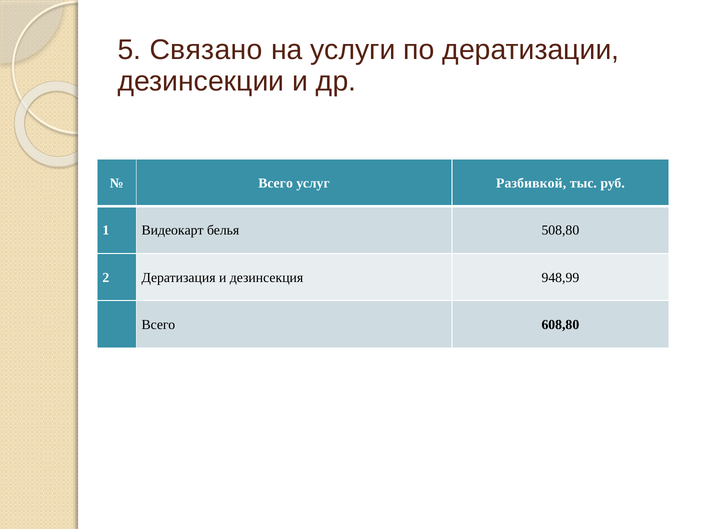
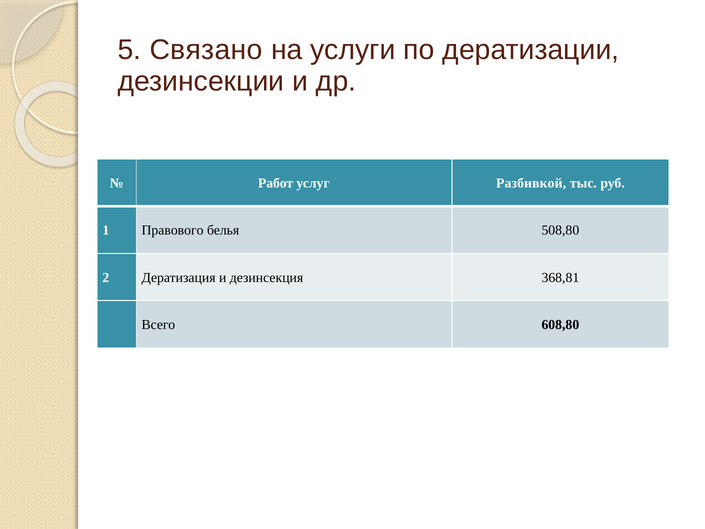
Всего: Всего -> Работ (276, 183)
Видеокарт: Видеокарт -> Правового (173, 230)
948,99: 948,99 -> 368,81 (560, 278)
